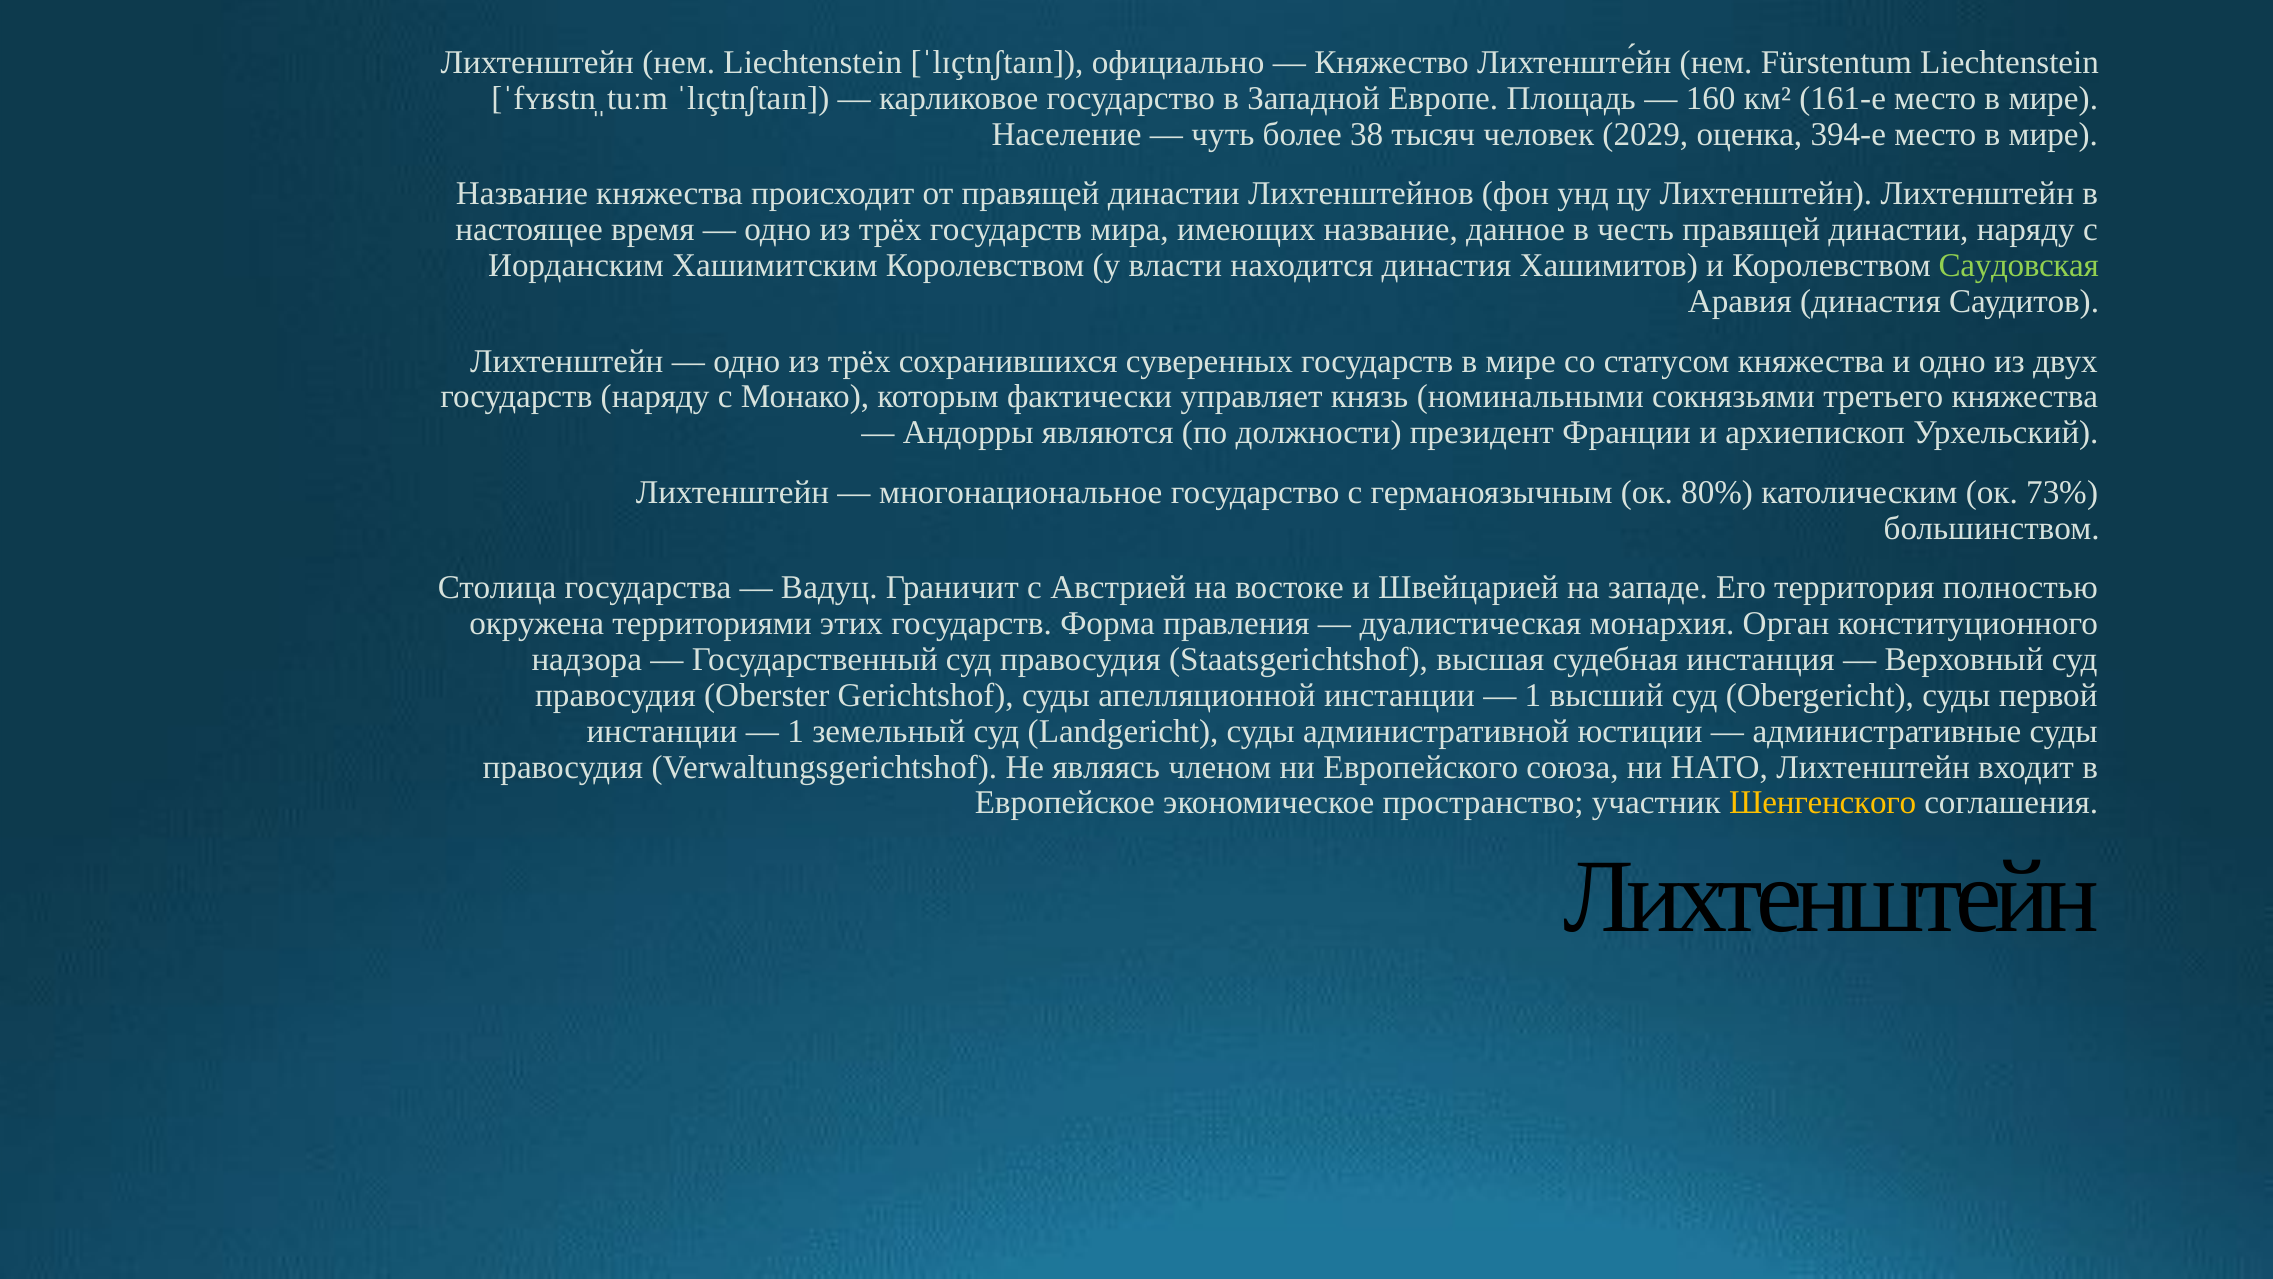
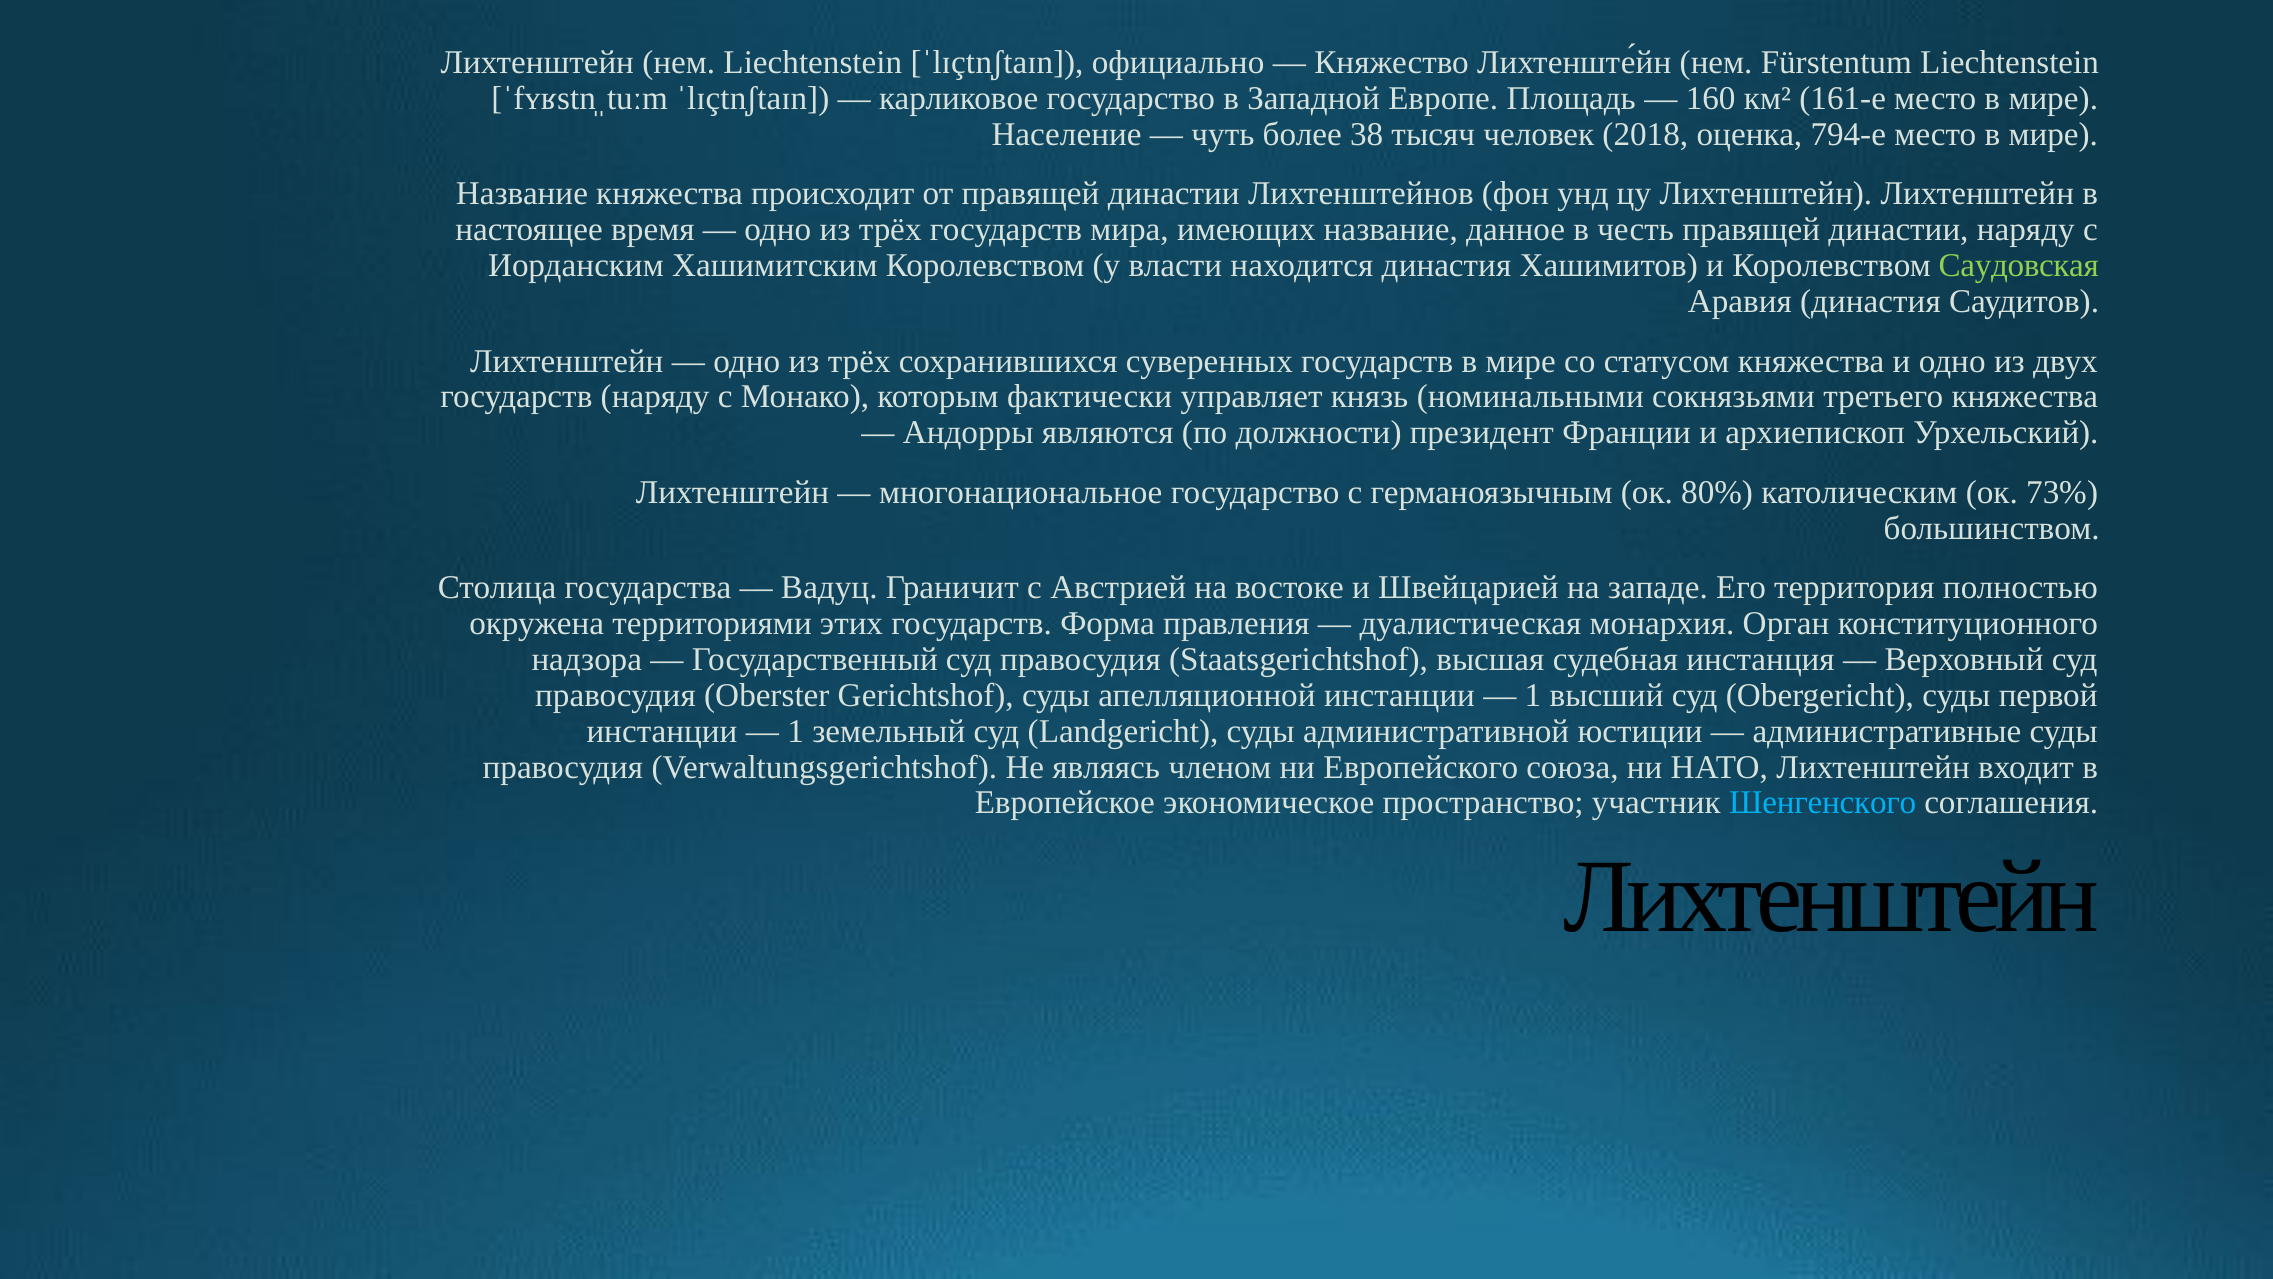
2029: 2029 -> 2018 (1645, 134)
394-е: 394-е -> 794-е (1848, 134)
Шенгенского colour: yellow -> light blue (1823, 803)
